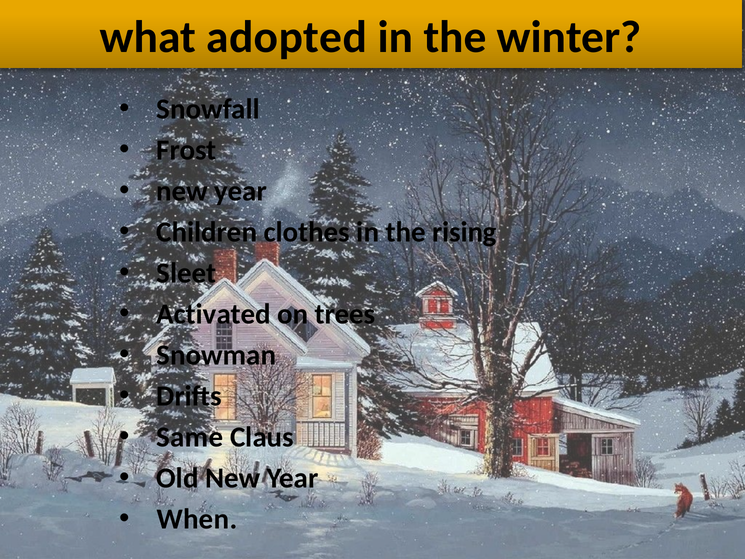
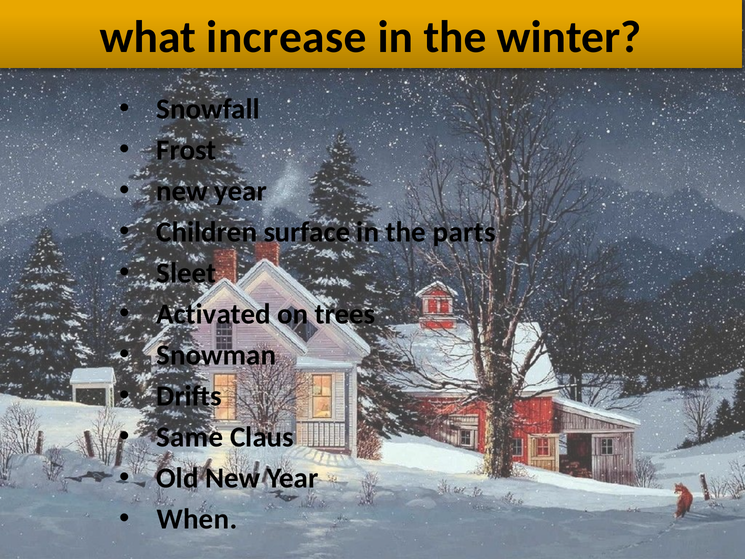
adopted: adopted -> increase (287, 37)
clothes: clothes -> surface (307, 232)
rising: rising -> parts (464, 232)
